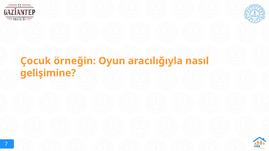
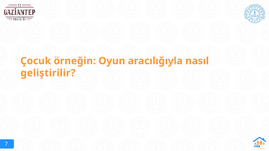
gelişimine: gelişimine -> geliştirilir (48, 73)
